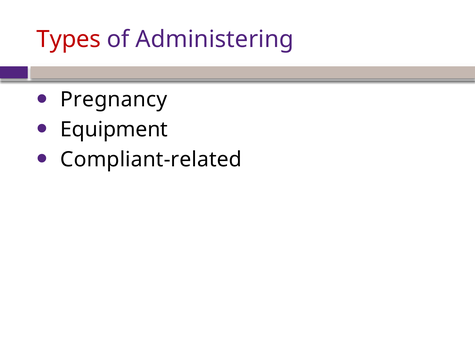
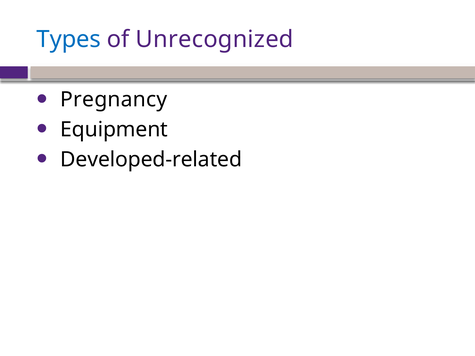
Types colour: red -> blue (69, 39)
Administering: Administering -> Unrecognized (215, 39)
Compliant-related: Compliant-related -> Developed-related (151, 160)
